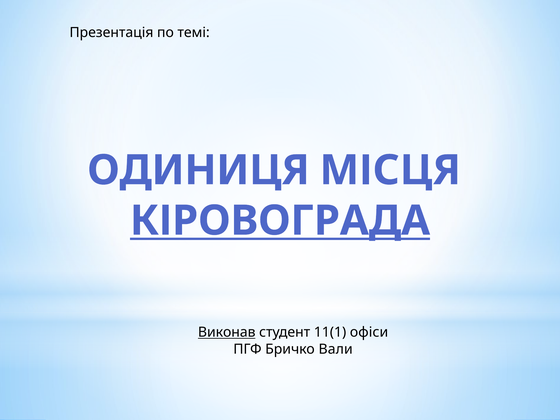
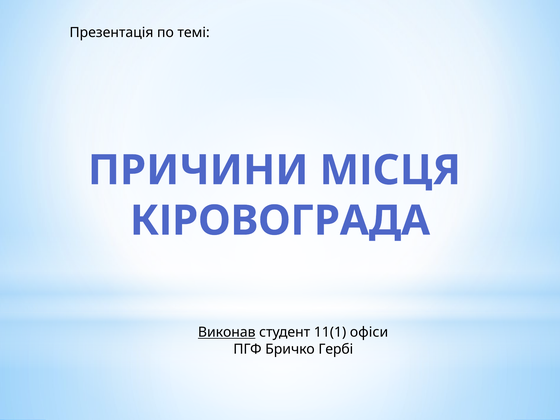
ОДИНИЦЯ: ОДИНИЦЯ -> ПРИЧИНИ (198, 170)
КІРОВОГРАДА underline: present -> none (280, 221)
Вали: Вали -> Гербі (336, 349)
